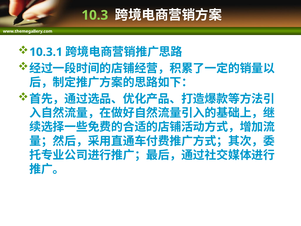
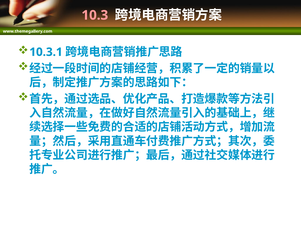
10.3 colour: light green -> pink (95, 15)
